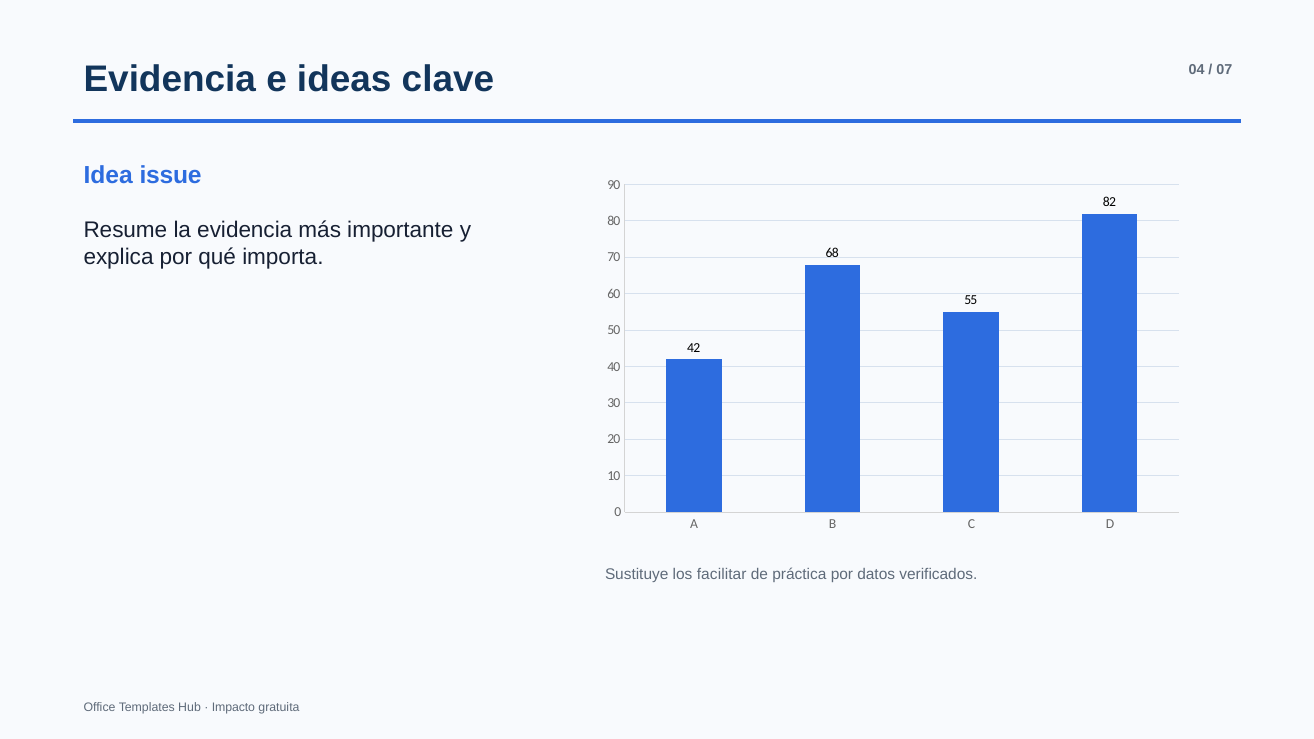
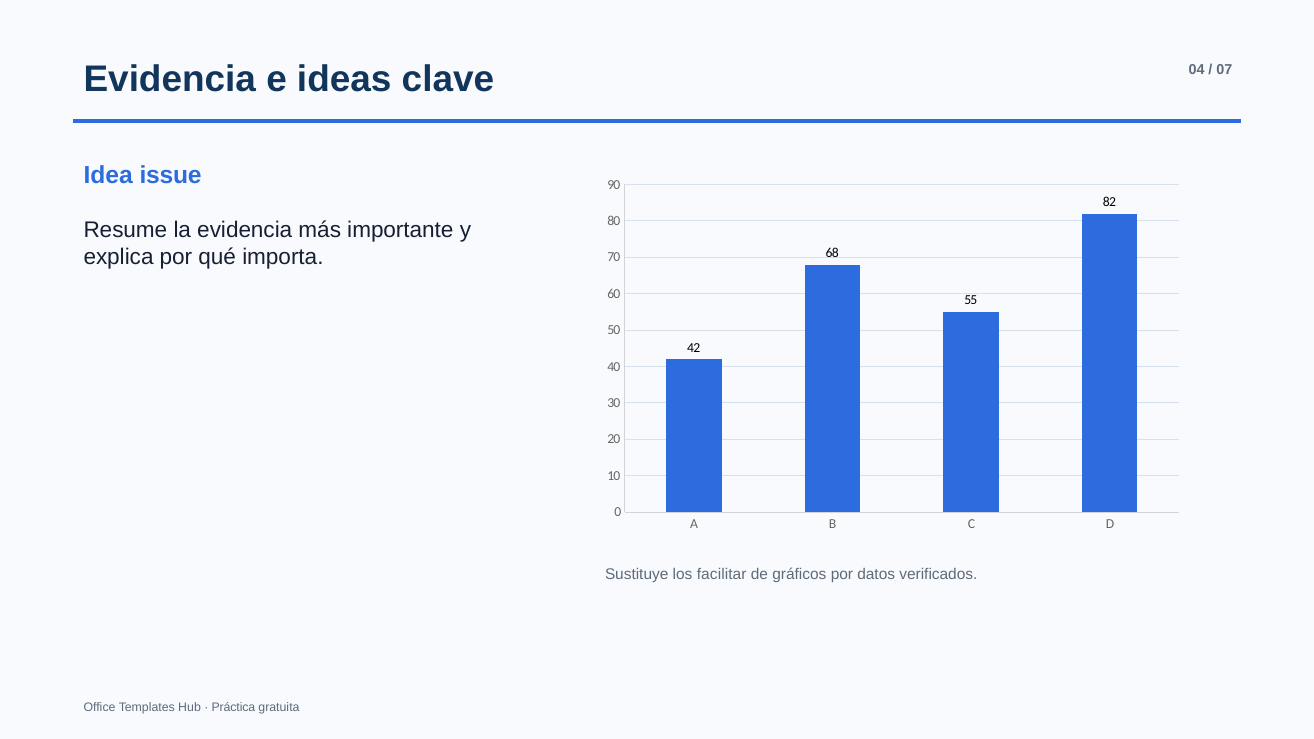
práctica: práctica -> gráficos (799, 575)
Impacto: Impacto -> Práctica (233, 707)
